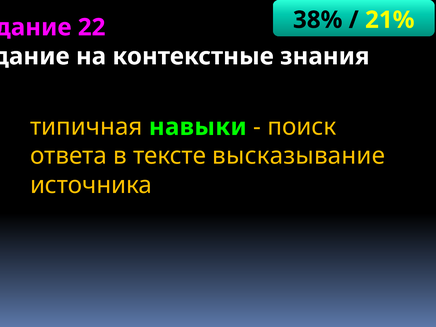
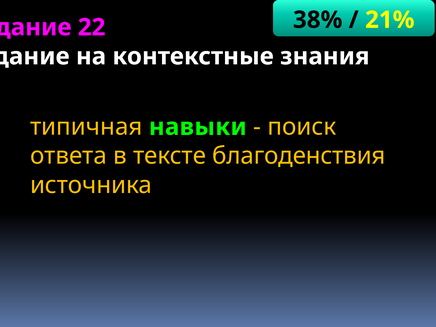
высказывание: высказывание -> благоденствия (299, 156)
